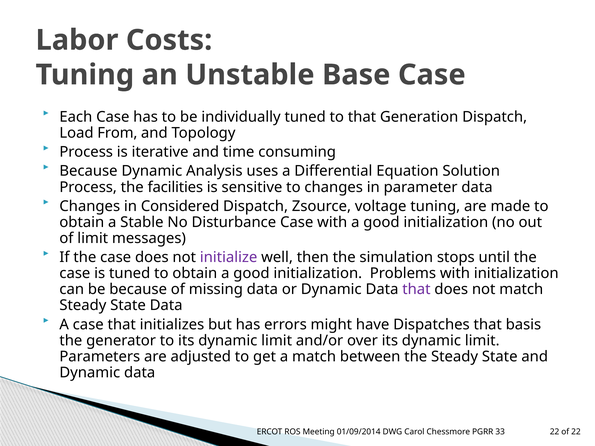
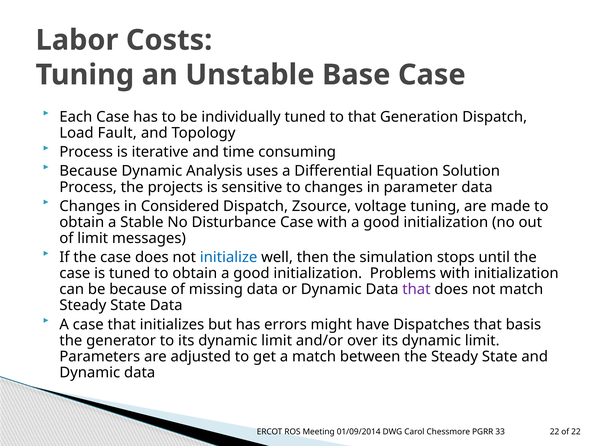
From: From -> Fault (117, 133)
facilities: facilities -> projects (175, 187)
initialize colour: purple -> blue (229, 257)
